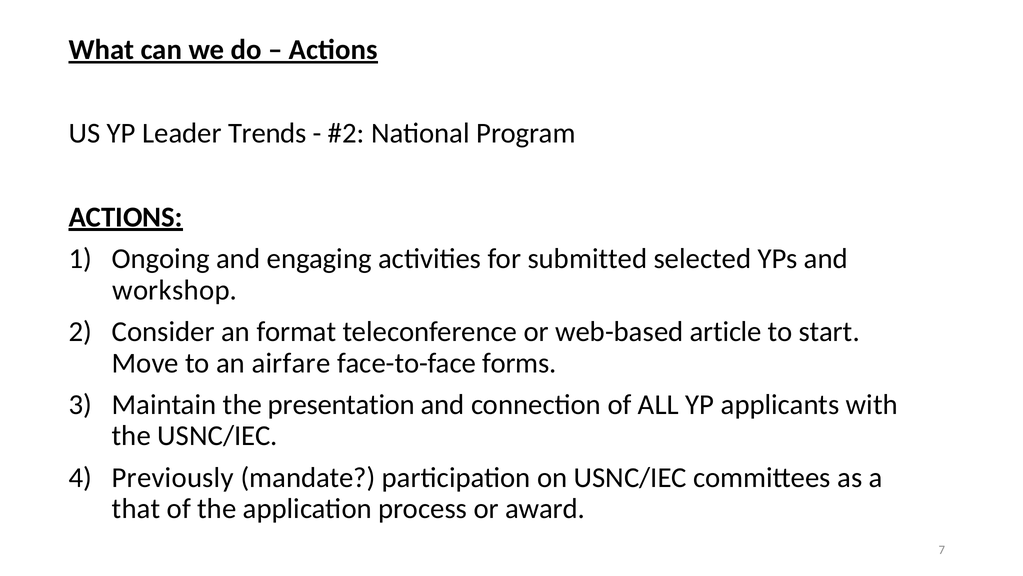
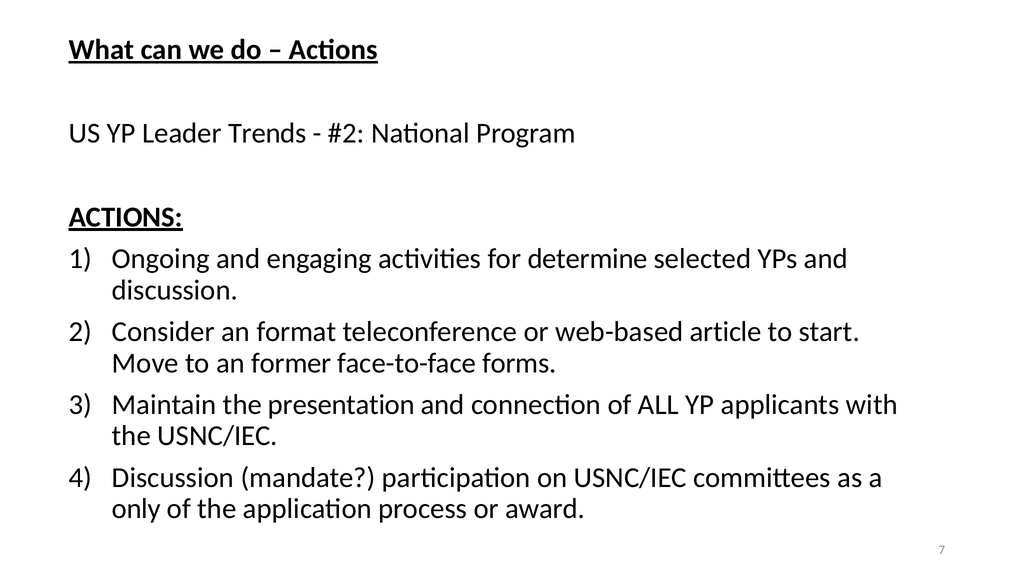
submitted: submitted -> determine (588, 259)
workshop: workshop -> discussion (175, 290)
airfare: airfare -> former (291, 363)
Previously: Previously -> Discussion (173, 477)
that: that -> only (136, 508)
